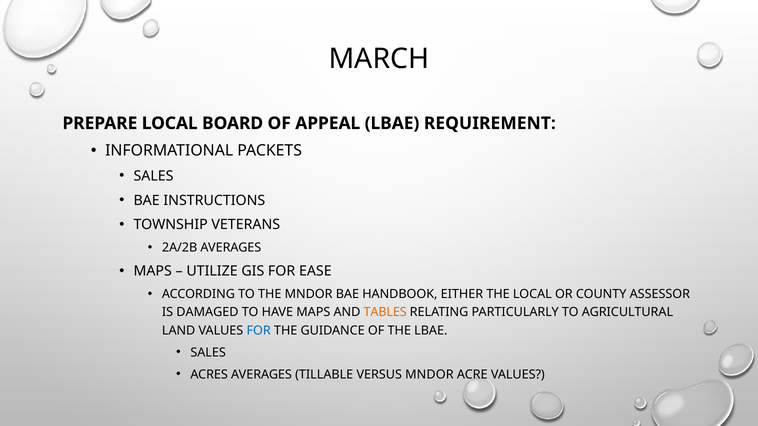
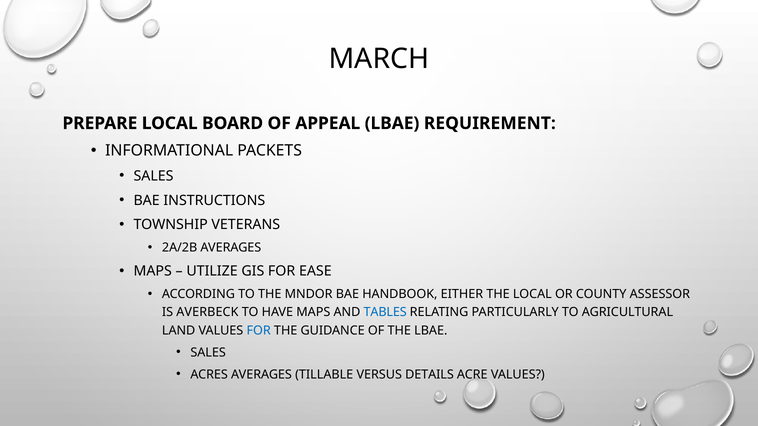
DAMAGED: DAMAGED -> AVERBECK (207, 313)
TABLES colour: orange -> blue (385, 313)
VERSUS MNDOR: MNDOR -> DETAILS (429, 375)
